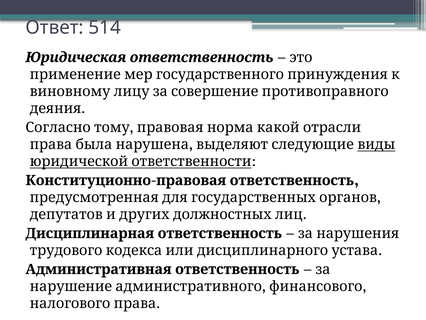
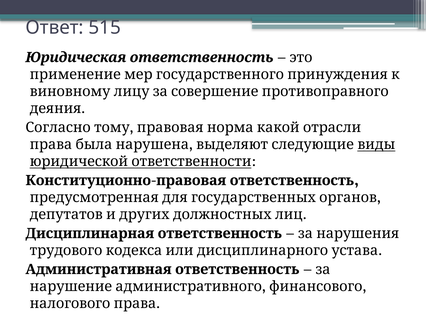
514: 514 -> 515 (105, 28)
